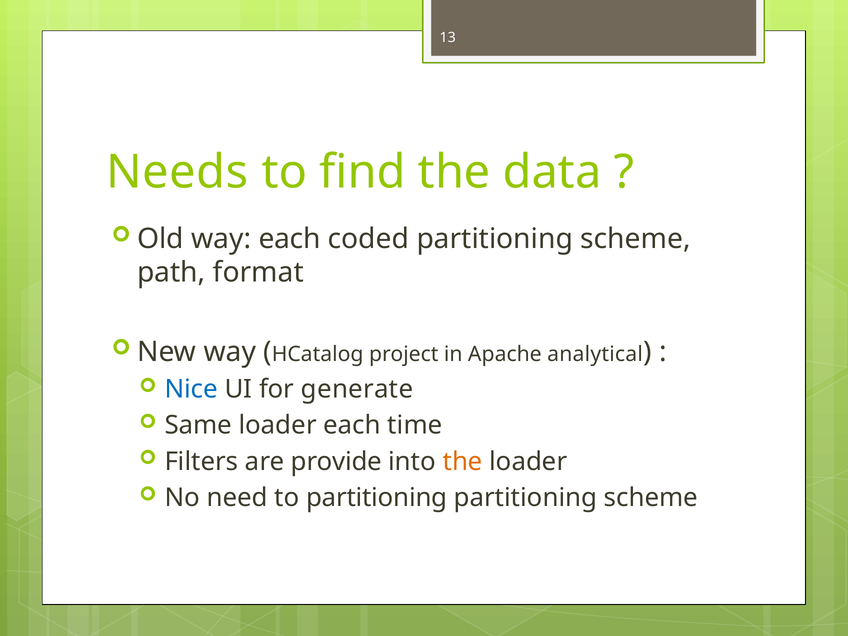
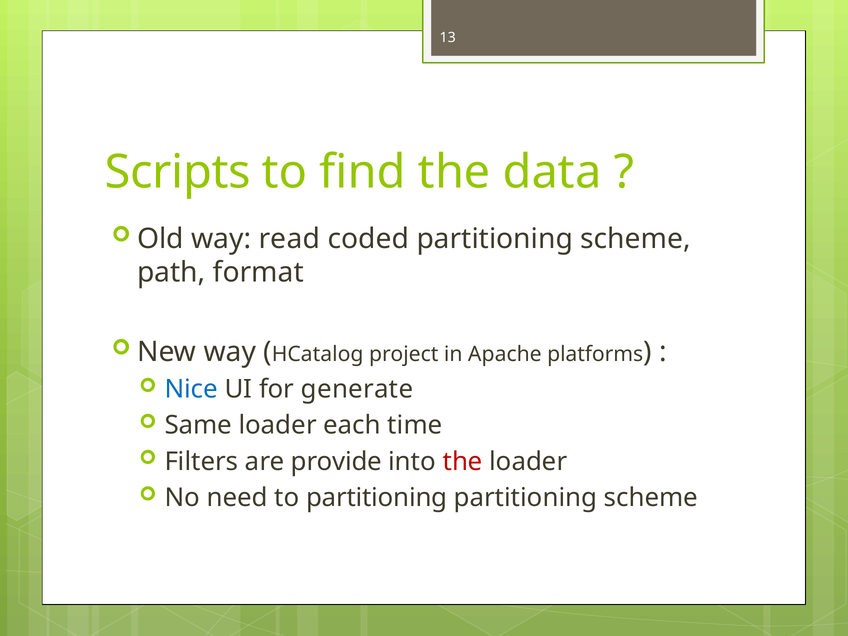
Needs: Needs -> Scripts (178, 172)
way each: each -> read (289, 239)
analytical: analytical -> platforms (595, 354)
the colour: orange -> red (463, 462)
